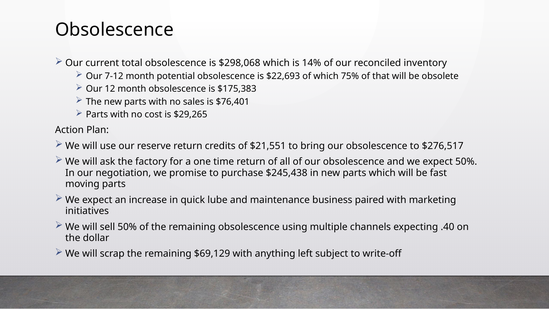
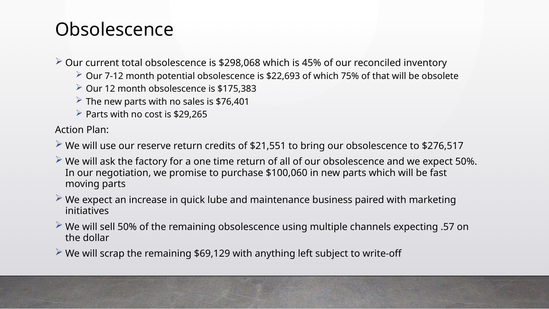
14%: 14% -> 45% (312, 63)
$245,438: $245,438 -> $100,060 (287, 173)
.40: .40 -> .57 (447, 227)
